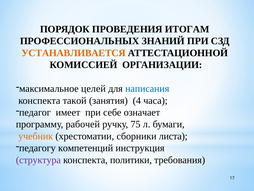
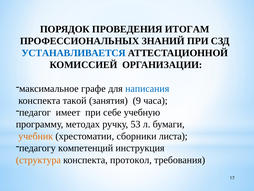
УСТАНАВЛИВАЕТСЯ colour: orange -> blue (74, 53)
целей: целей -> графе (93, 88)
4: 4 -> 9 (137, 100)
означает: означает -> учебную (142, 112)
рабочей: рабочей -> методах (83, 124)
75: 75 -> 53 (135, 124)
структура colour: purple -> orange (38, 160)
политики: политики -> протокол (131, 160)
